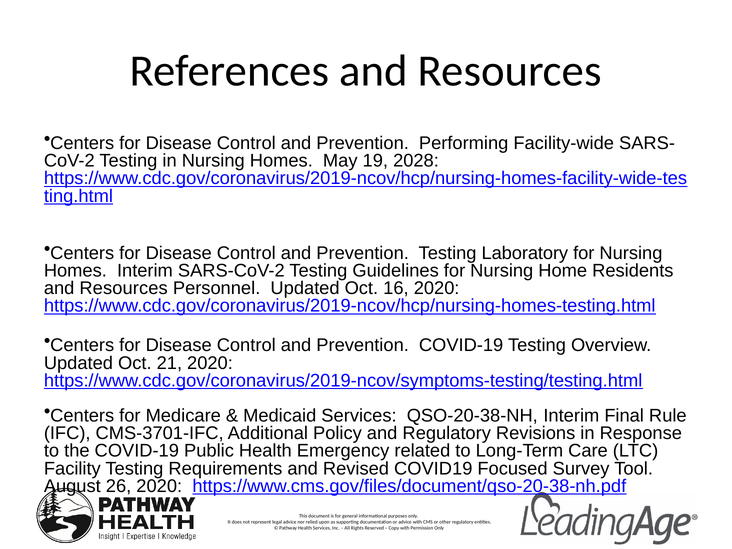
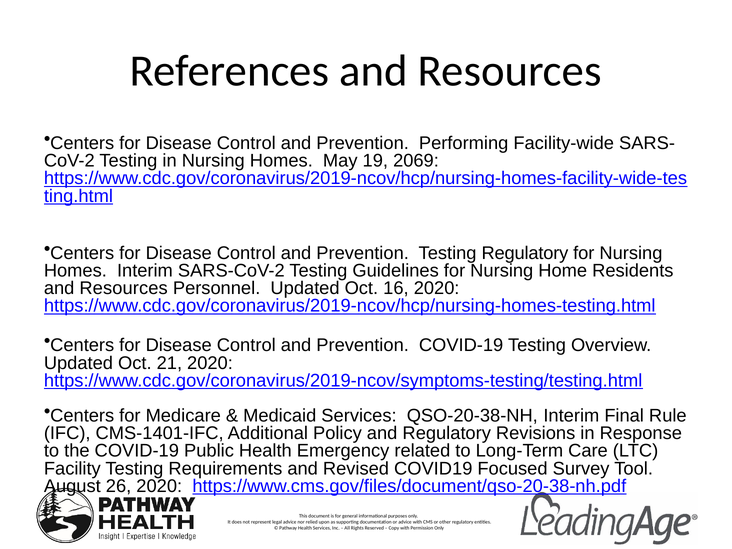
2028: 2028 -> 2069 (416, 161)
Testing Laboratory: Laboratory -> Regulatory (525, 253)
CMS-3701-IFC: CMS-3701-IFC -> CMS-1401-IFC (160, 433)
